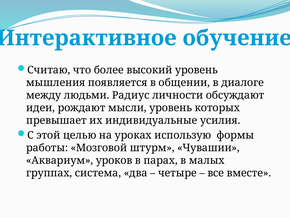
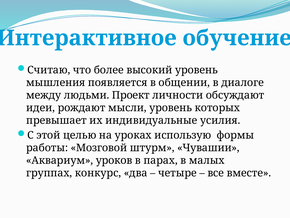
Радиус: Радиус -> Проект (131, 95)
система: система -> конкурс (98, 173)
